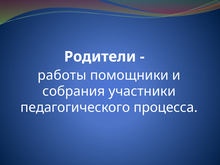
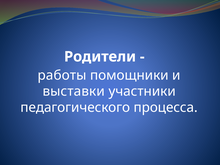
собрания: собрания -> выставки (74, 91)
